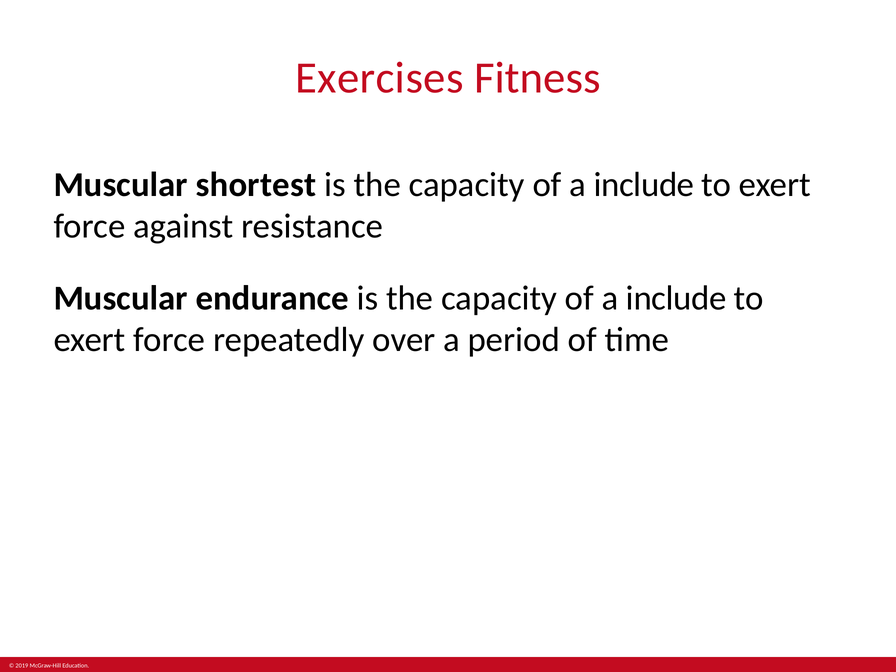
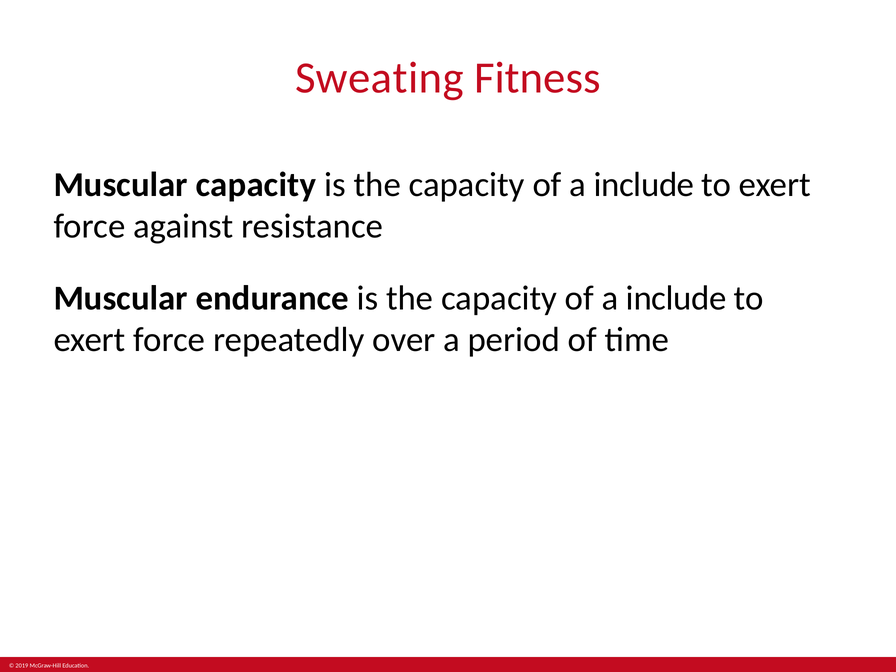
Exercises: Exercises -> Sweating (379, 78)
Muscular shortest: shortest -> capacity (256, 185)
